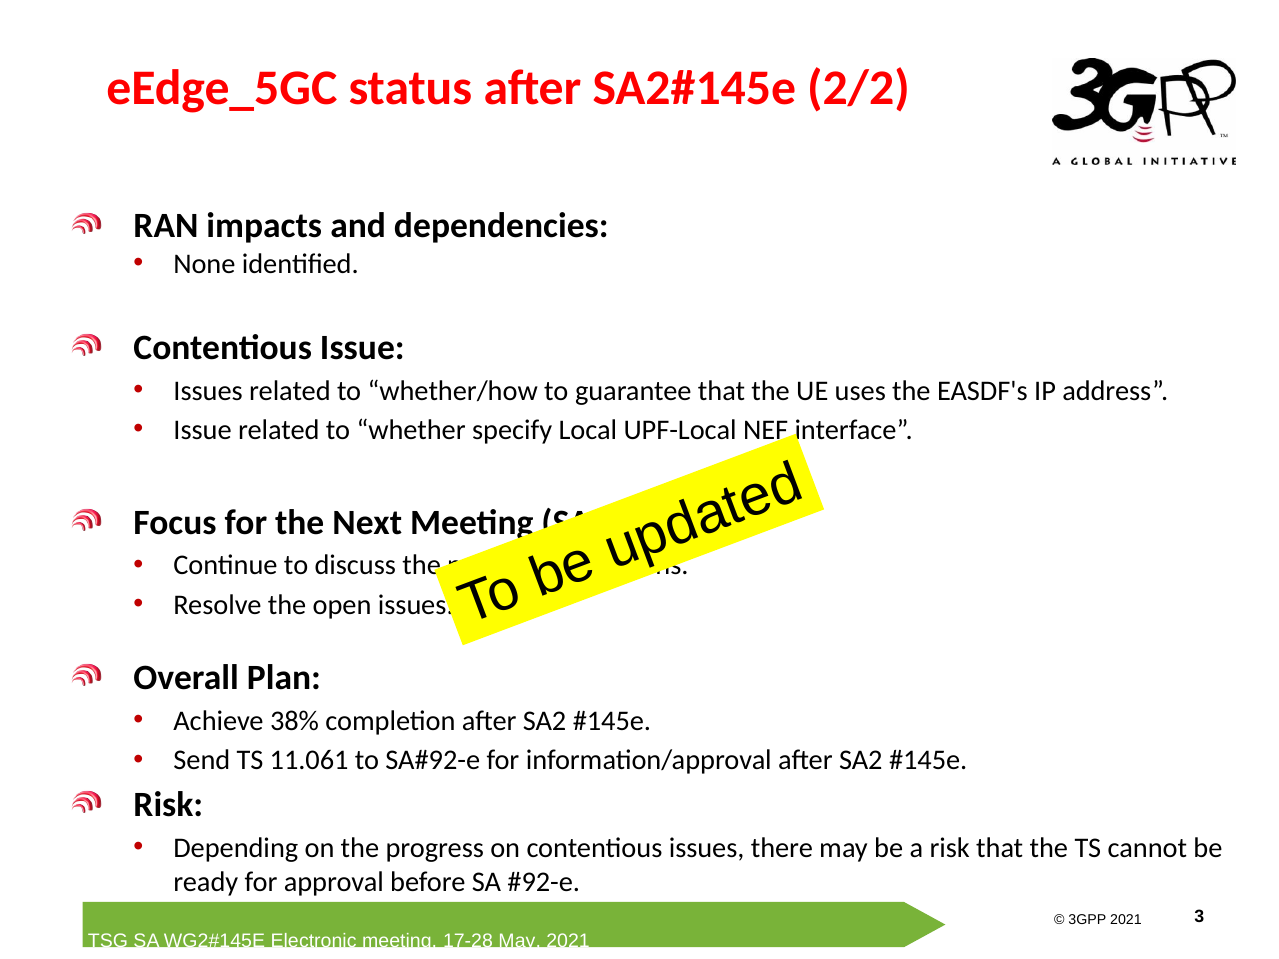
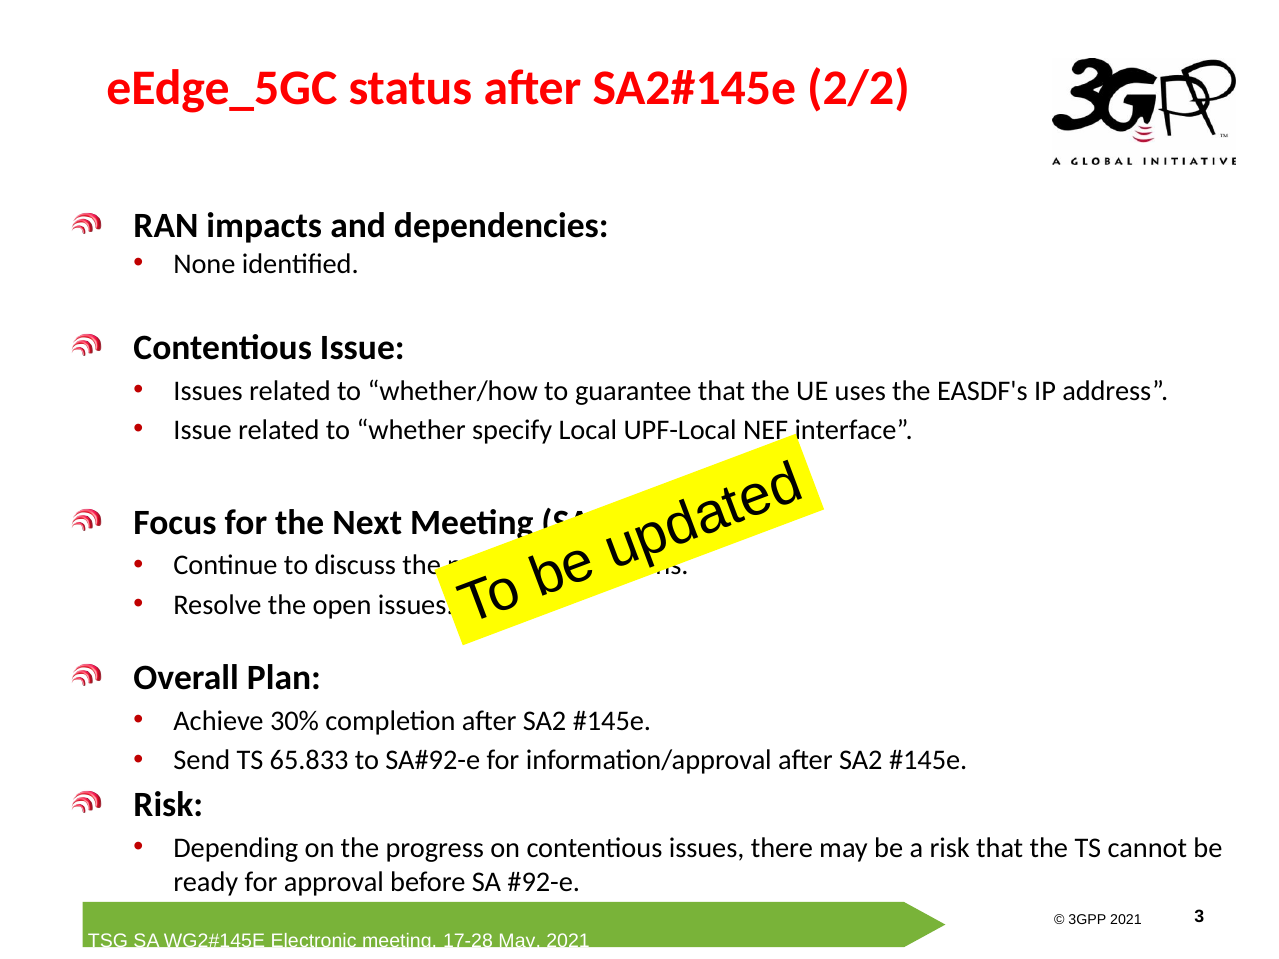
38%: 38% -> 30% (295, 721)
11.061: 11.061 -> 65.833 (309, 761)
